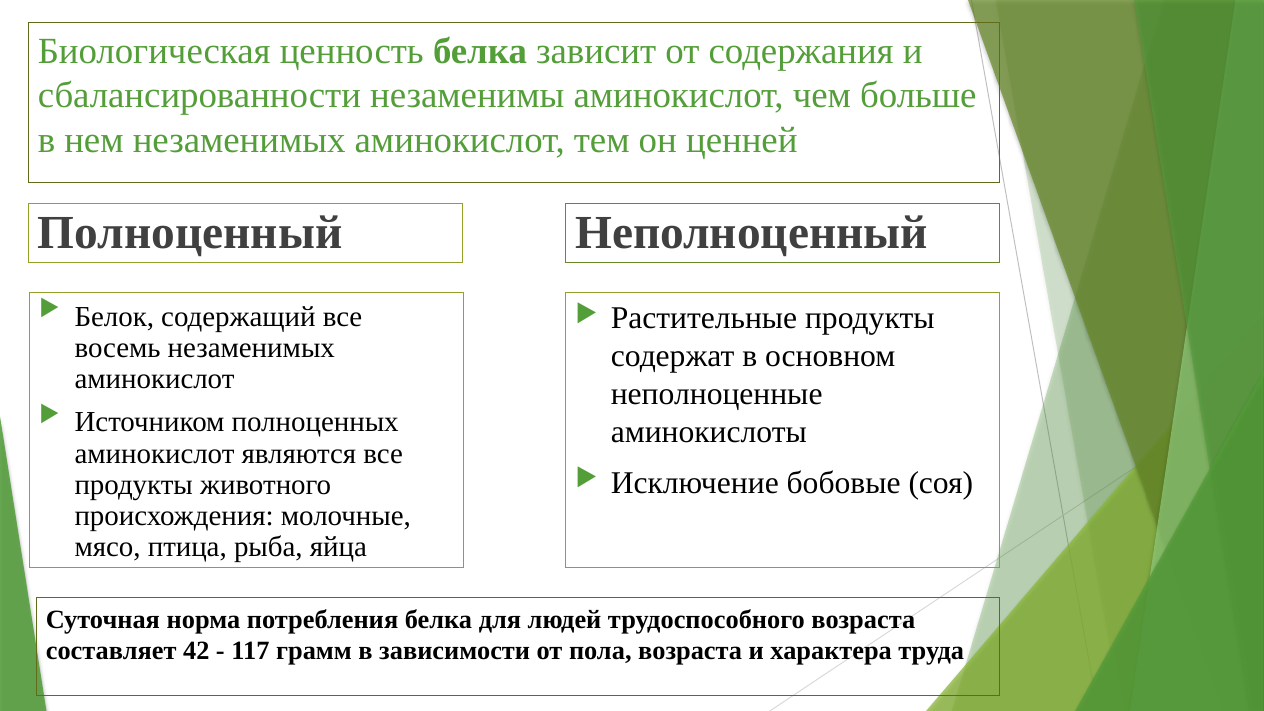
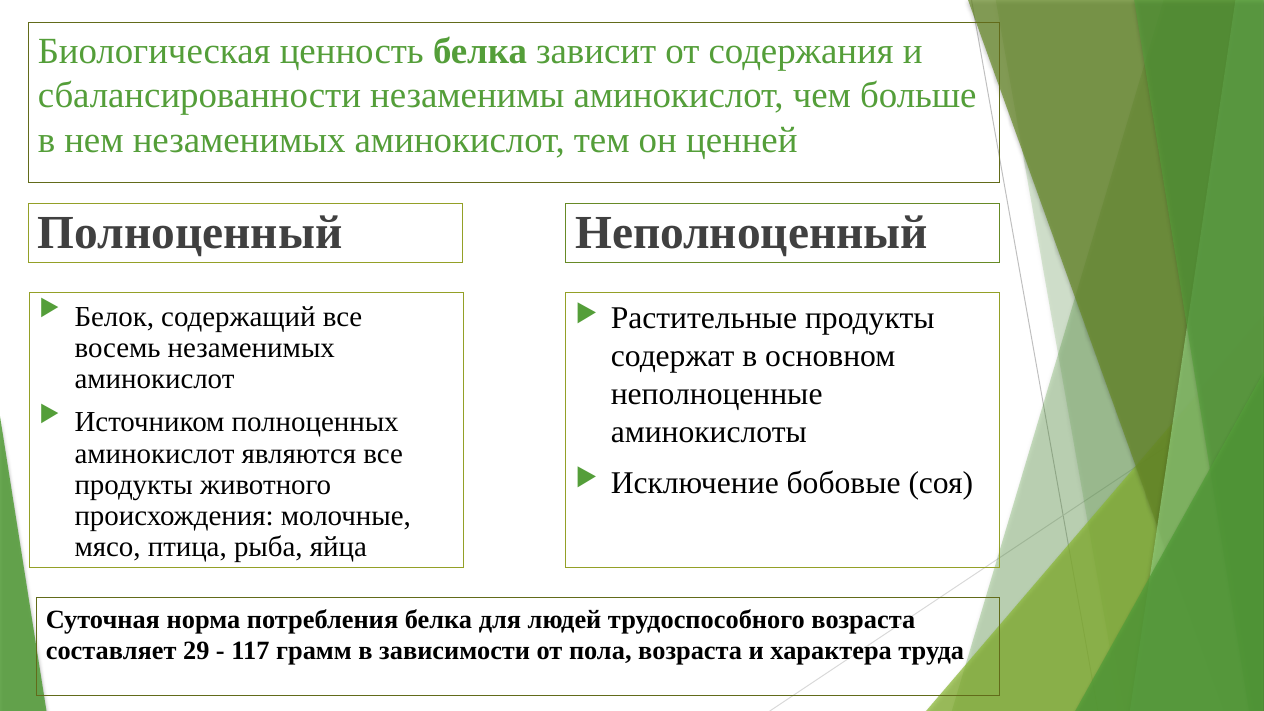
42: 42 -> 29 (196, 651)
